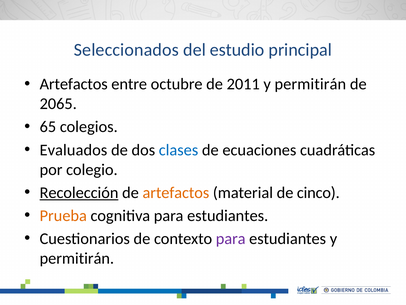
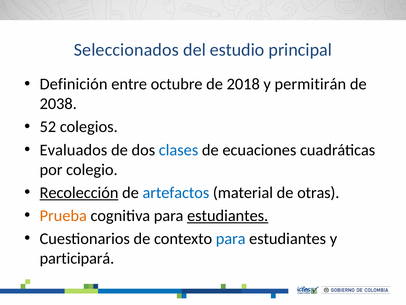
Artefactos: Artefactos -> Definición (74, 84)
2011: 2011 -> 2018 (243, 84)
2065: 2065 -> 2038 (58, 104)
65: 65 -> 52 (48, 127)
artefactos colour: orange -> blue (176, 192)
cinco: cinco -> otras (318, 192)
estudiantes underline: none -> present (228, 215)
para colour: purple -> blue (231, 238)
permitirán: permitirán -> participará (77, 258)
